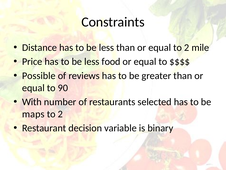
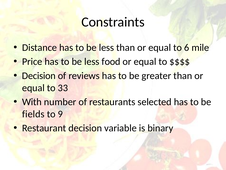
equal to 2: 2 -> 6 (187, 47)
Possible: Possible -> Decision (39, 76)
90: 90 -> 33 (63, 88)
maps: maps -> fields (33, 114)
2: 2 -> 9 (60, 114)
